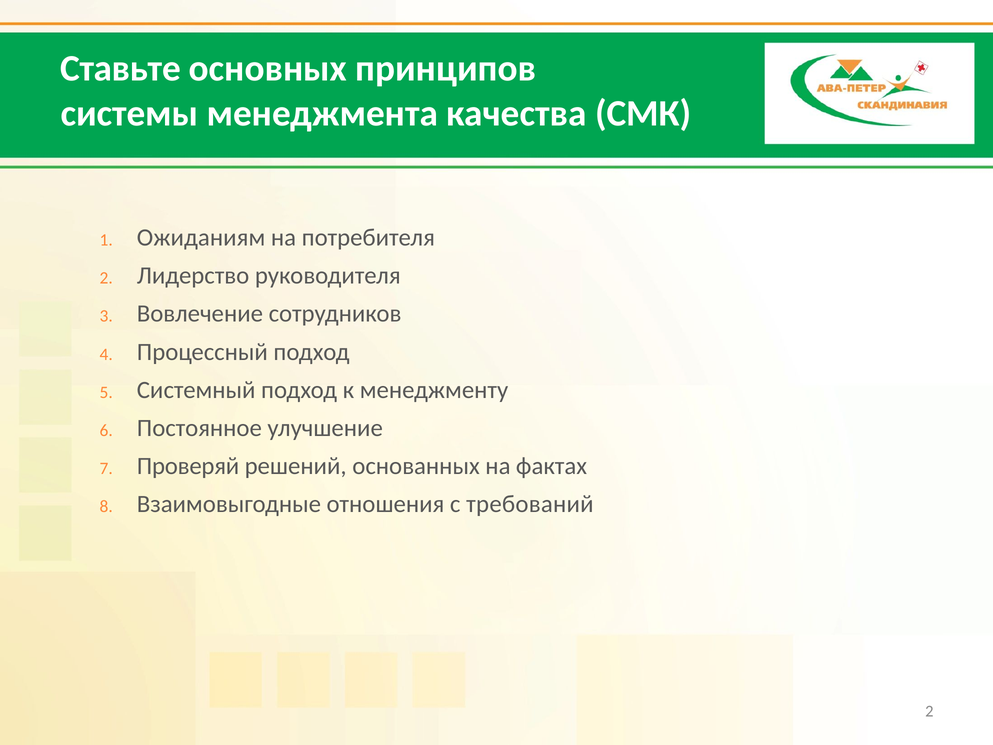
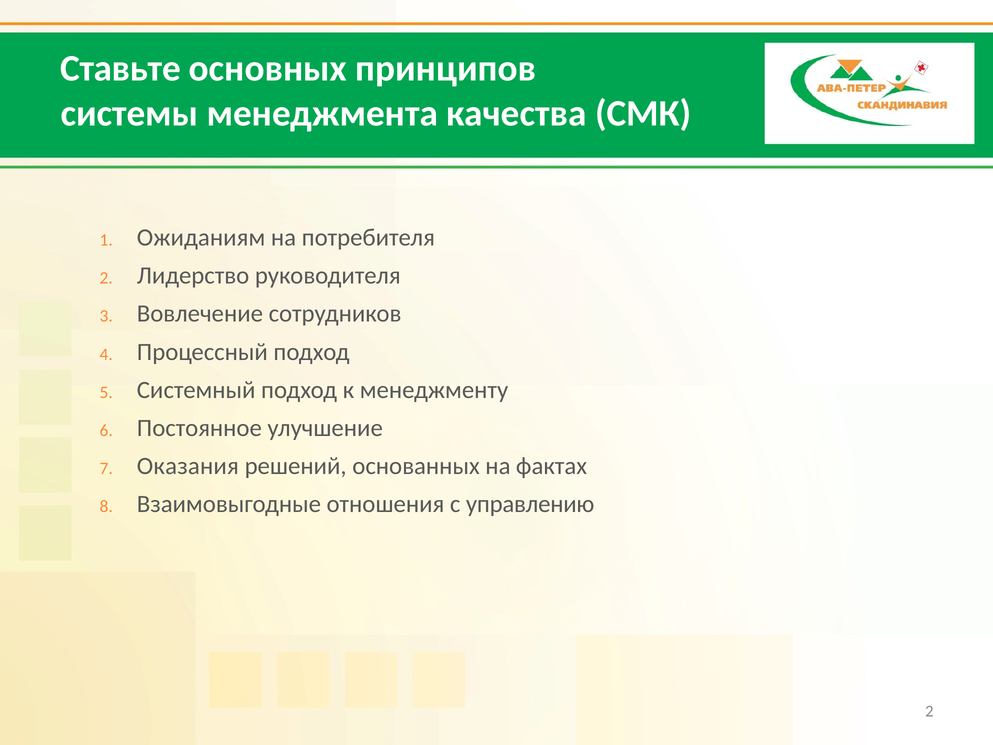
Проверяй: Проверяй -> Оказания (188, 466)
требований: требований -> управлению (530, 504)
